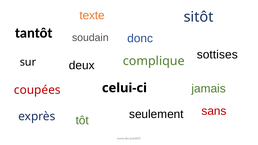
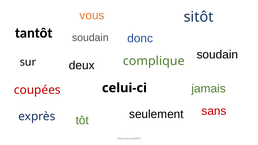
texte: texte -> vous (92, 15)
sottises: sottises -> soudain (217, 55)
